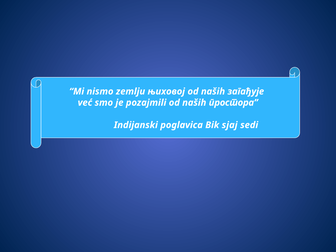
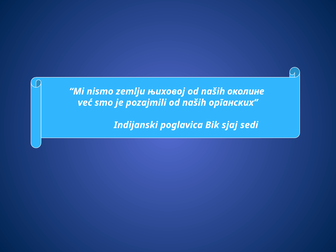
загађује: загађује -> околине (246, 91)
простора: простора -> органских (233, 103)
